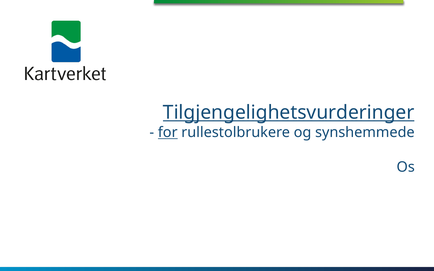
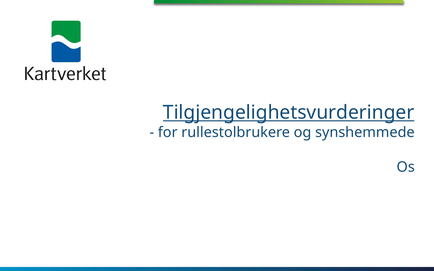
for underline: present -> none (168, 133)
